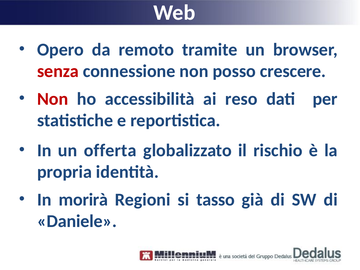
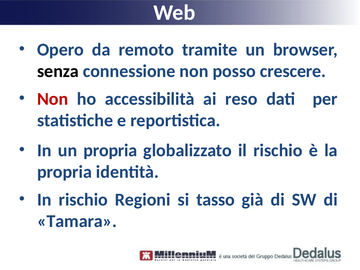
senza colour: red -> black (58, 71)
un offerta: offerta -> propria (110, 150)
In morirà: morirà -> rischio (83, 200)
Daniele: Daniele -> Tamara (77, 221)
